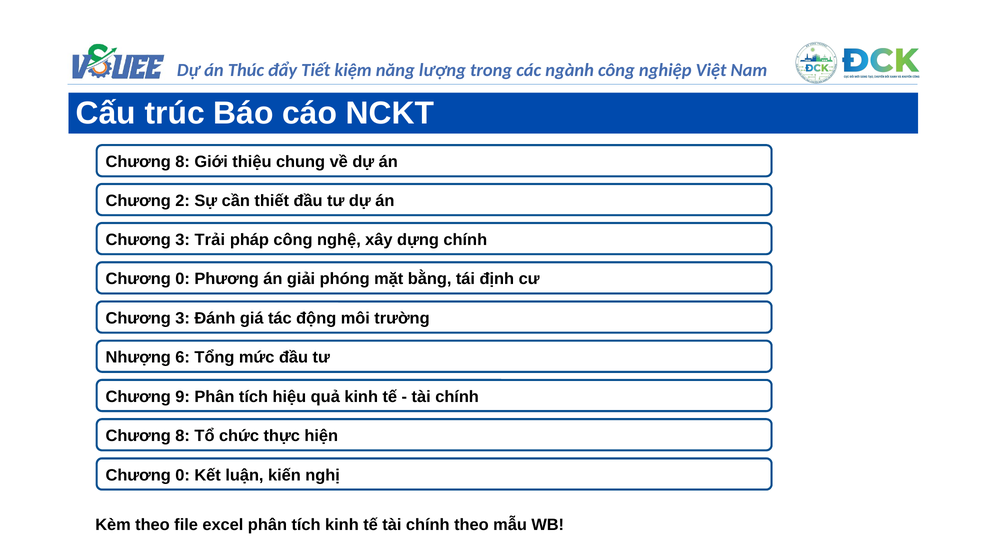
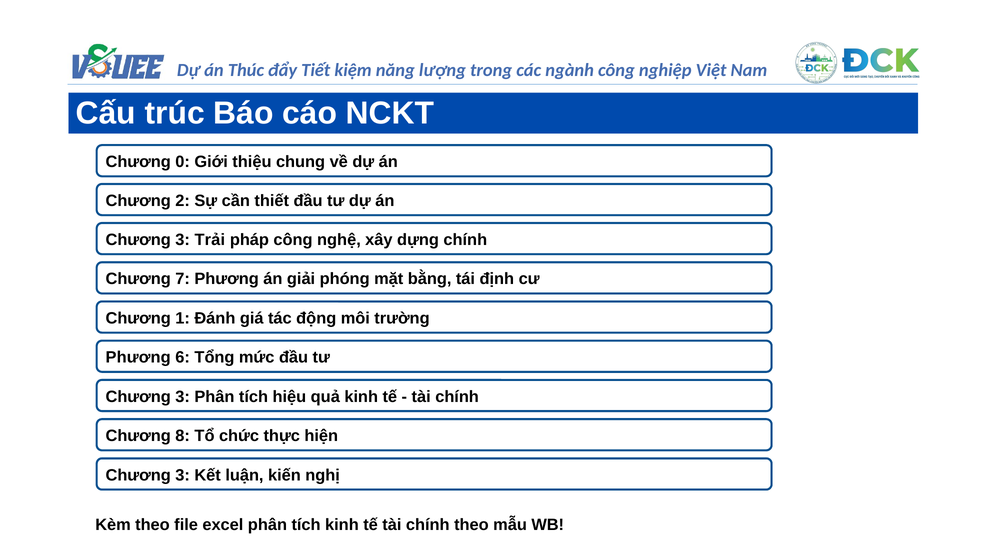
8: 8 -> 0 (183, 162)
0: 0 -> 7 (183, 279)
3: 3 -> 1 (183, 318)
Nhượng: Nhượng -> Phương (138, 357)
9: 9 -> 3 (183, 397)
0: 0 -> 3 (183, 475)
